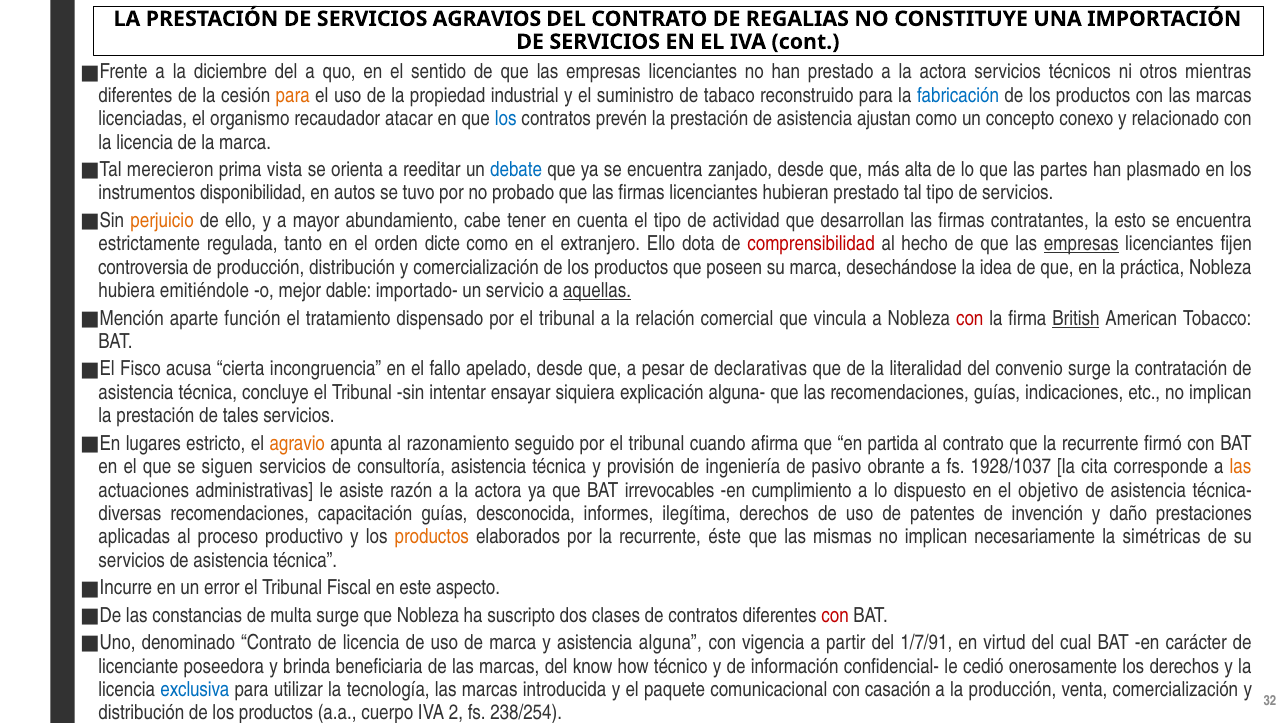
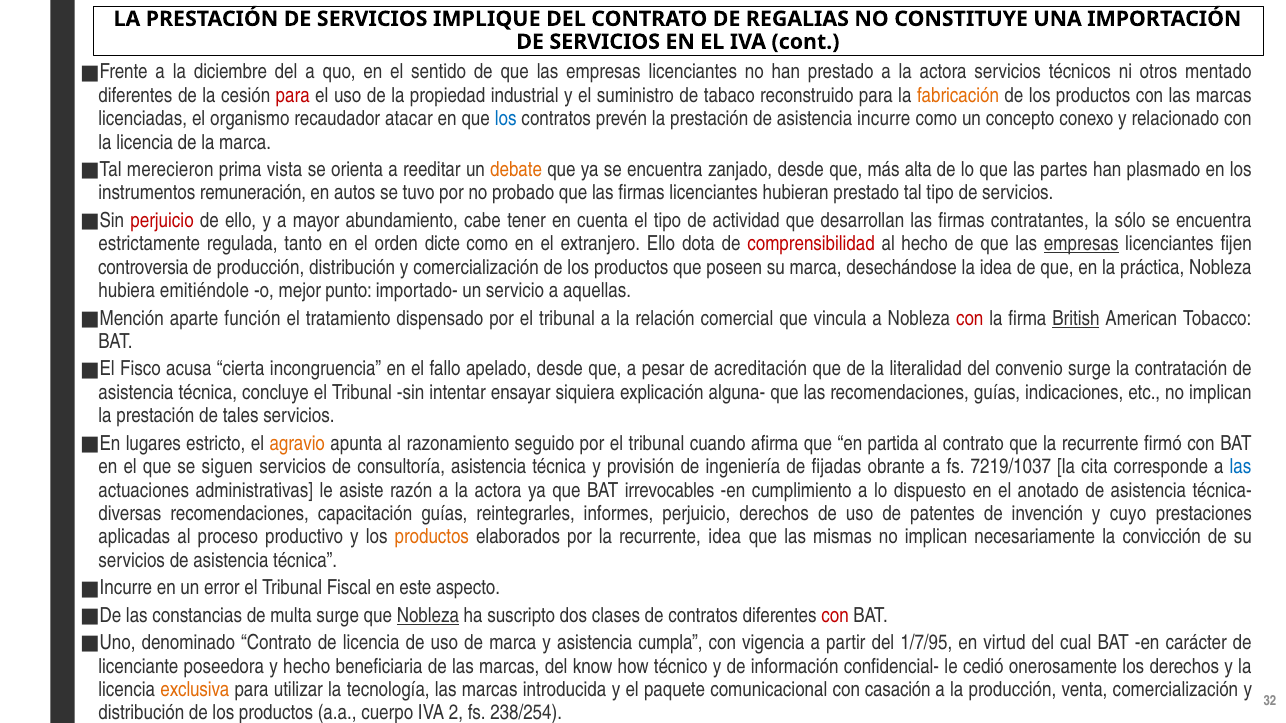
AGRAVIOS: AGRAVIOS -> IMPLIQUE (487, 19)
mientras: mientras -> mentado (1218, 72)
para colour: orange -> red (293, 95)
fabricación colour: blue -> orange (958, 95)
ajustan: ajustan -> incurre (884, 119)
debate colour: blue -> orange (516, 170)
disponibilidad: disponibilidad -> remuneración (253, 193)
perjuicio colour: orange -> red (162, 221)
esto: esto -> sólo (1130, 221)
dable: dable -> punto (349, 291)
aquellas underline: present -> none (597, 291)
declarativas: declarativas -> acreditación (761, 369)
pasivo: pasivo -> fijadas (836, 467)
1928/1037: 1928/1037 -> 7219/1037 (1011, 467)
las colour: orange -> blue (1241, 467)
objetivo: objetivo -> anotado (1048, 490)
desconocida: desconocida -> reintegrarles (526, 514)
informes ilegítima: ilegítima -> perjuicio (696, 514)
daño: daño -> cuyo (1128, 514)
recurrente éste: éste -> idea (725, 537)
simétricas: simétricas -> convicción (1162, 537)
Nobleza underline: none -> present (428, 616)
alguna: alguna -> cumpla (671, 643)
1/7/91: 1/7/91 -> 1/7/95 (926, 643)
y brinda: brinda -> hecho (307, 667)
exclusiva colour: blue -> orange (195, 690)
